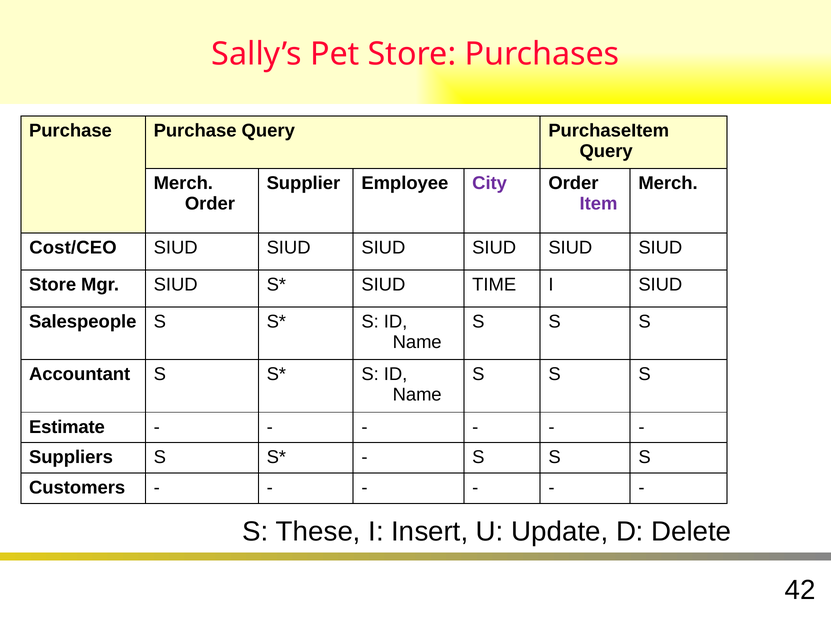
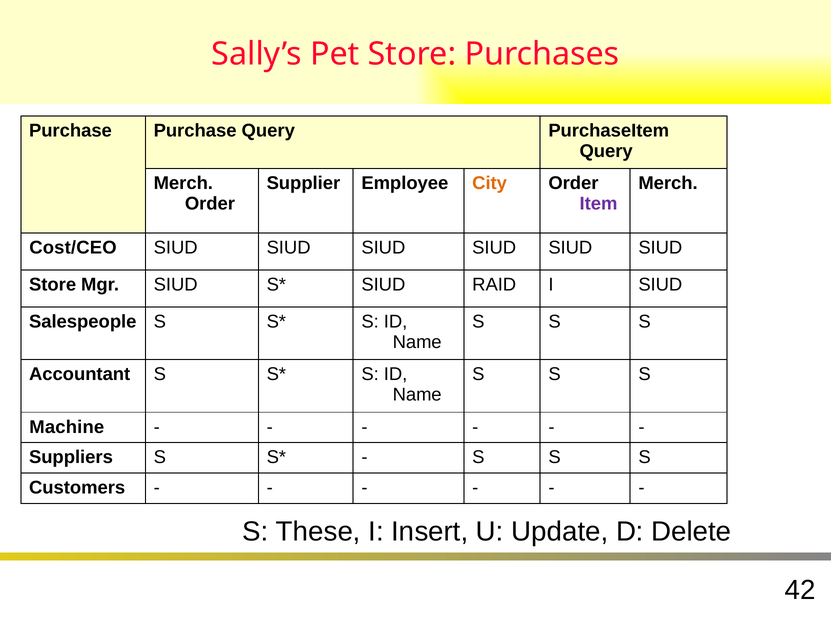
City colour: purple -> orange (490, 183)
TIME: TIME -> RAID (494, 285)
Estimate: Estimate -> Machine (67, 427)
